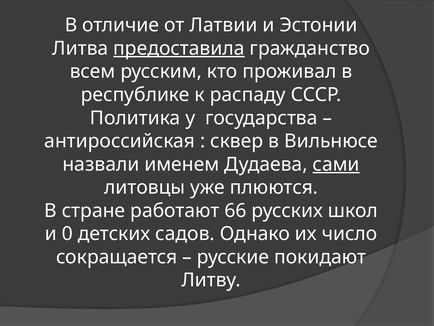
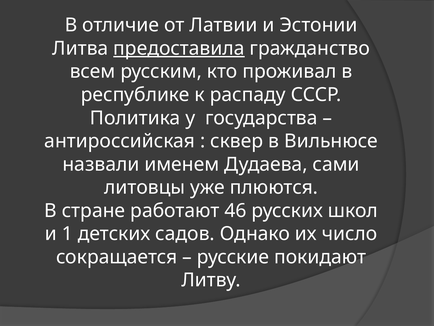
сами underline: present -> none (336, 164)
66: 66 -> 46 (236, 210)
0: 0 -> 1 (67, 234)
